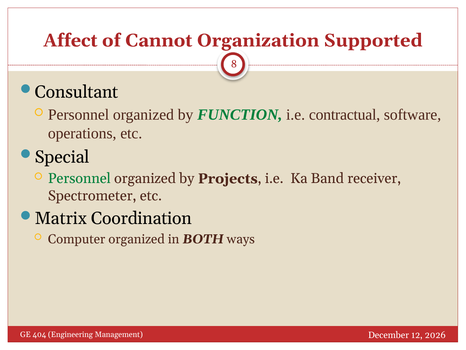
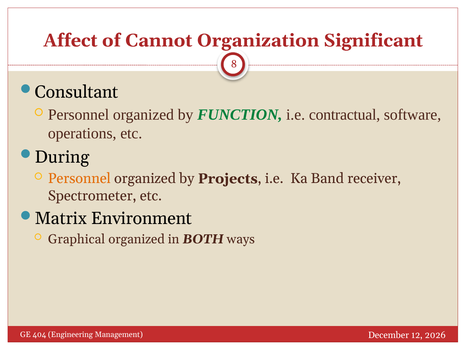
Supported: Supported -> Significant (373, 40)
Special: Special -> During (62, 157)
Personnel colour: green -> orange (79, 178)
Coordination: Coordination -> Environment (141, 218)
Computer: Computer -> Graphical (77, 239)
